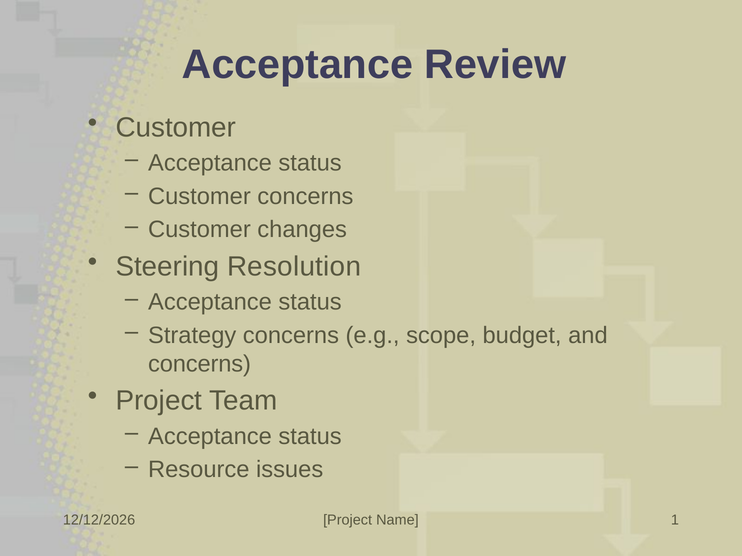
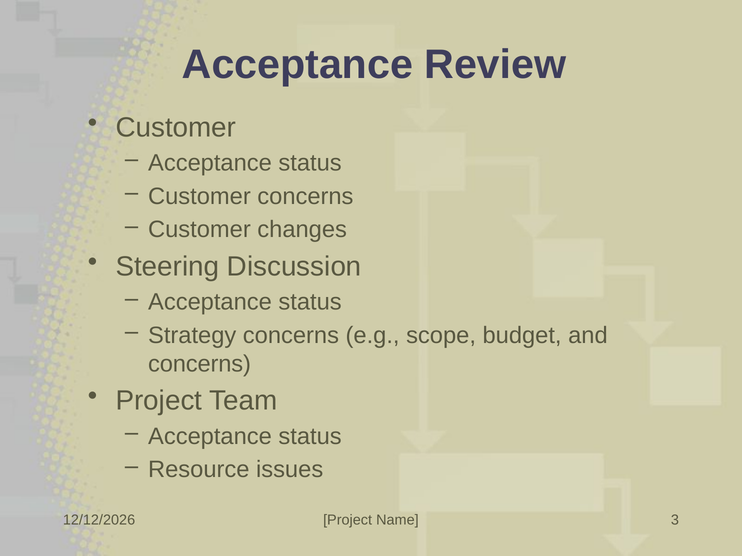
Resolution: Resolution -> Discussion (294, 267)
1: 1 -> 3 (675, 520)
